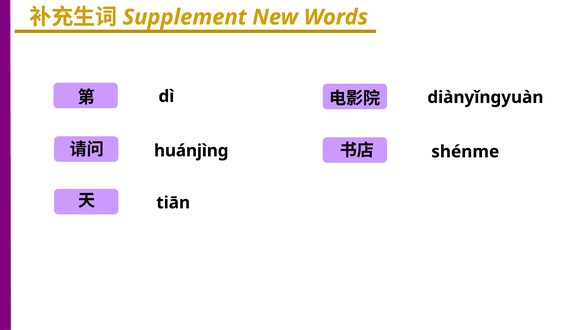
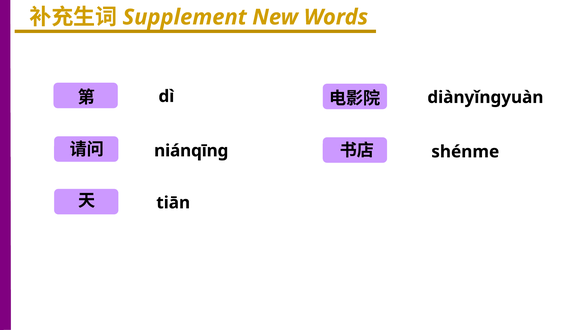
huánjìnɡ: huánjìnɡ -> niánqīnɡ (191, 151)
